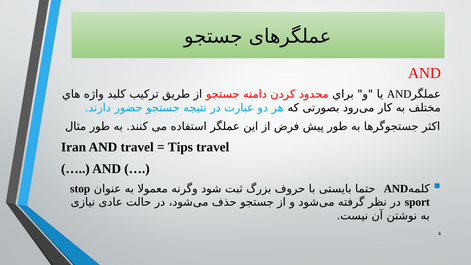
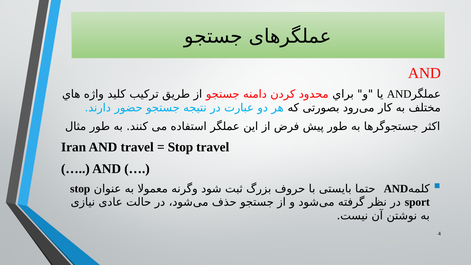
Tips: Tips -> Stop (180, 147)
